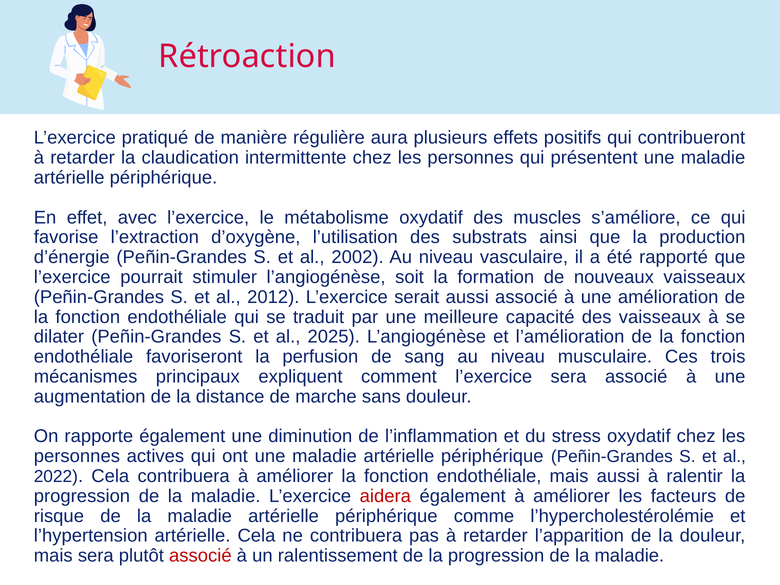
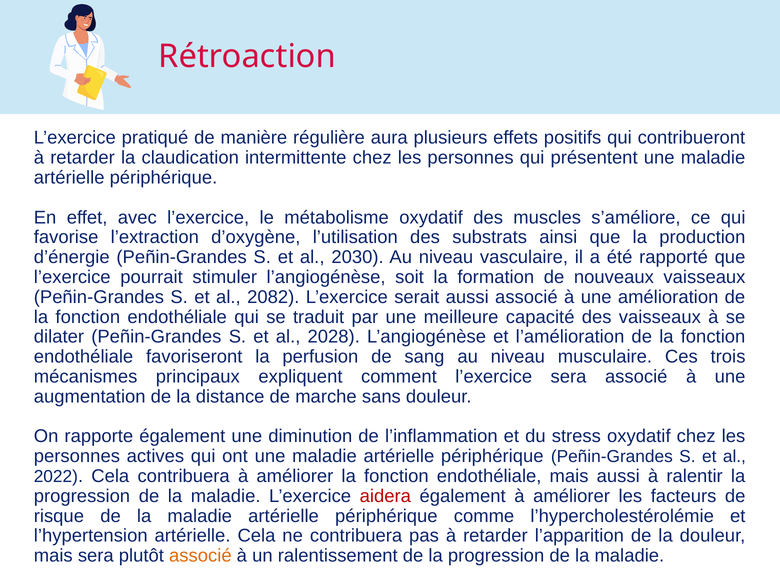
2002: 2002 -> 2030 (358, 257)
2012: 2012 -> 2082 (273, 297)
2025: 2025 -> 2028 (334, 337)
associé colour: red -> orange (200, 556)
